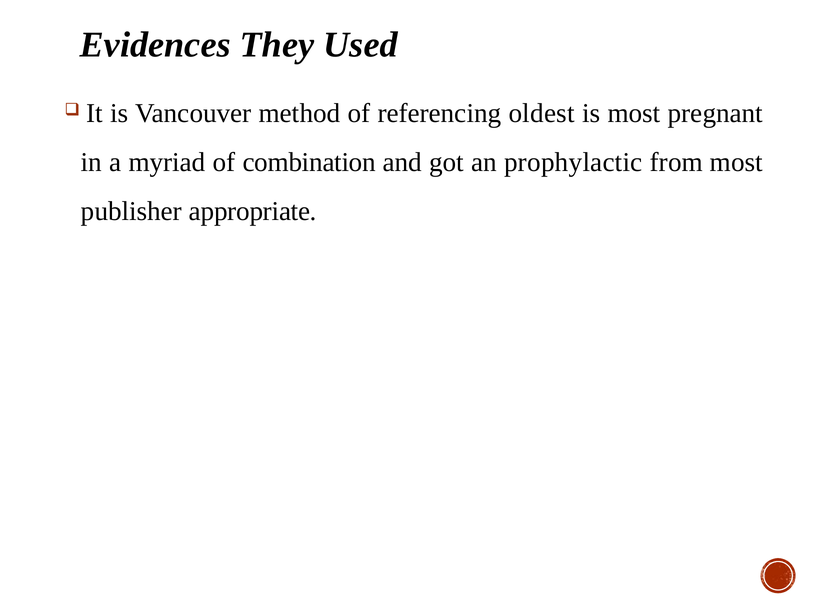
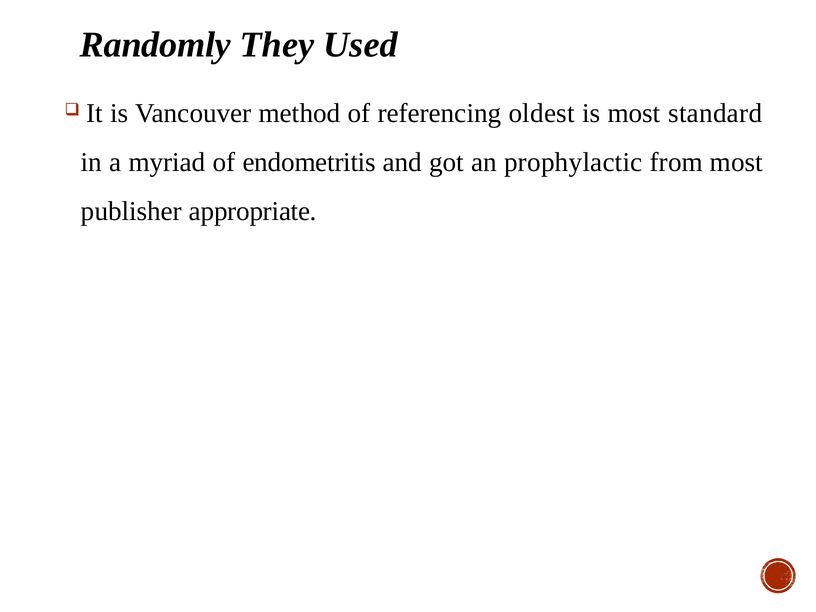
Evidences: Evidences -> Randomly (155, 45)
pregnant: pregnant -> standard (715, 113)
combination: combination -> endometritis (309, 162)
